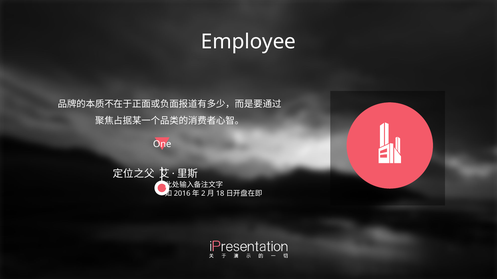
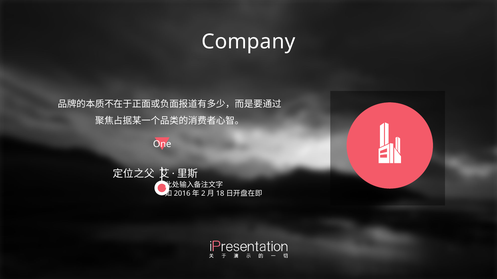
Employee: Employee -> Company (248, 42)
